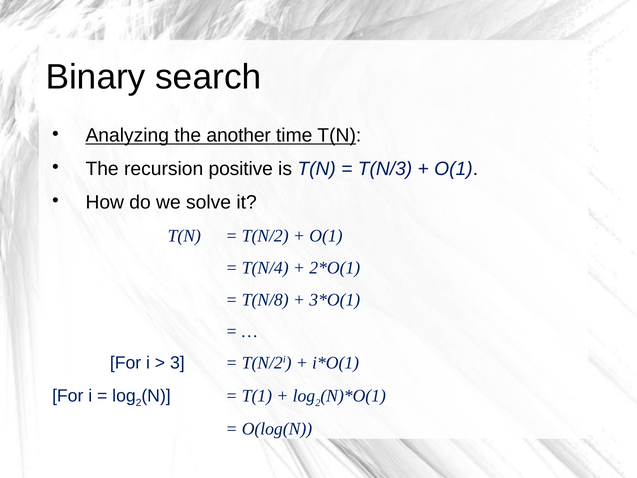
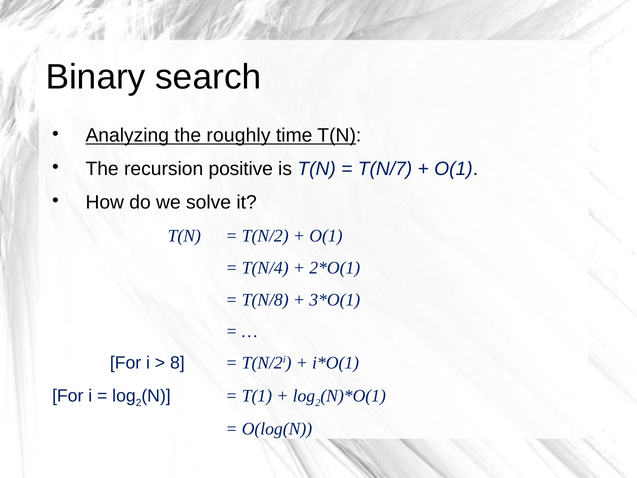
another: another -> roughly (239, 135)
T(N/3: T(N/3 -> T(N/7 (385, 169)
3: 3 -> 8 (177, 363)
